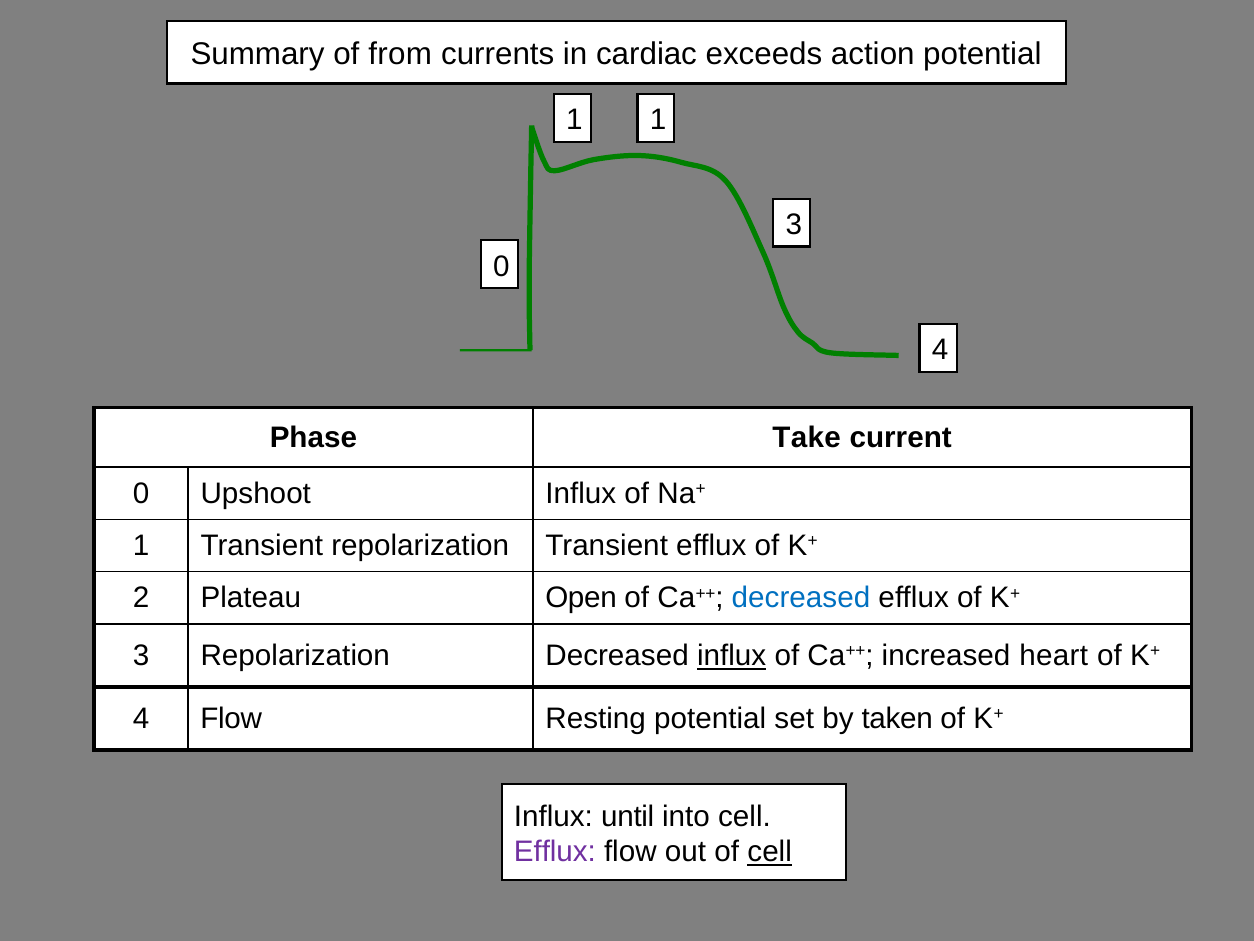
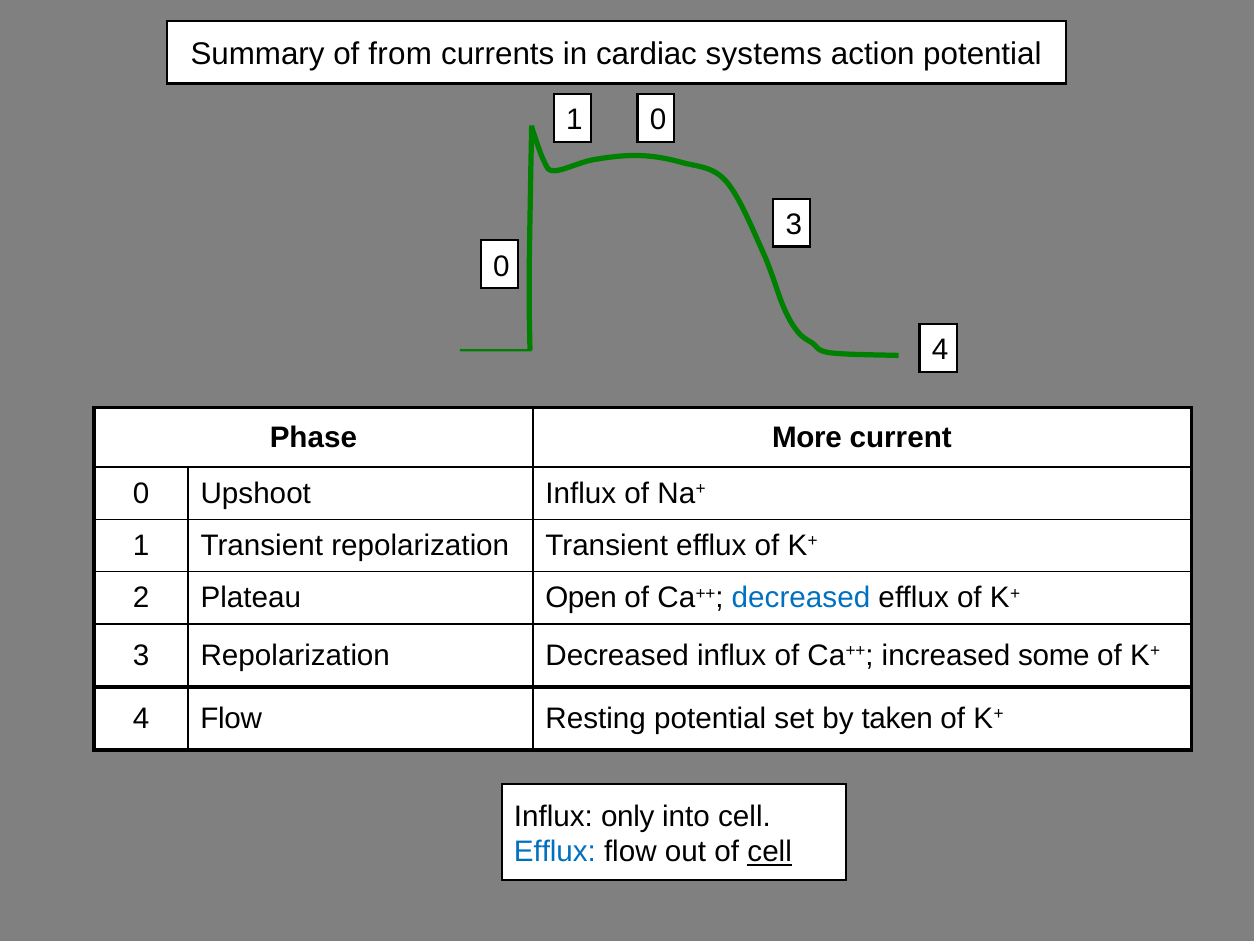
exceeds: exceeds -> systems (764, 54)
1 1: 1 -> 0 (658, 120)
Take: Take -> More (807, 438)
influx underline: present -> none (732, 656)
heart: heart -> some (1054, 656)
until: until -> only (628, 816)
Efflux colour: purple -> blue (555, 852)
